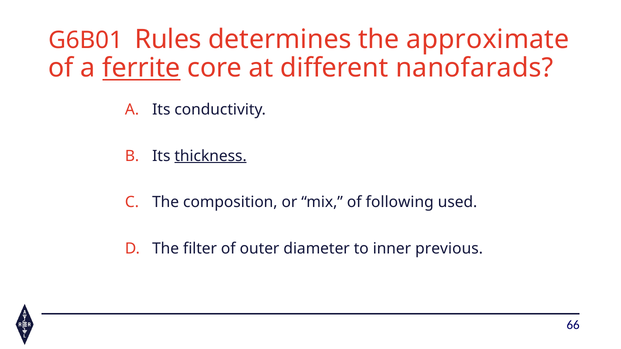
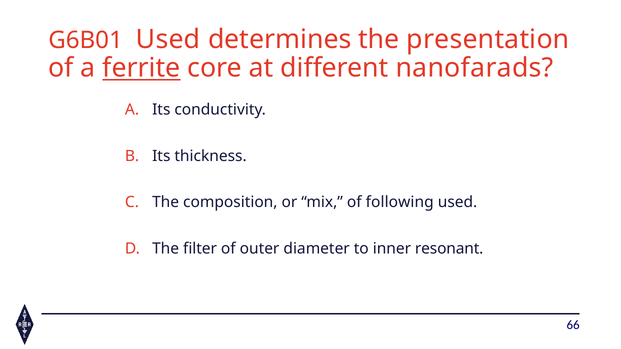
G6B01 Rules: Rules -> Used (168, 39)
approximate: approximate -> presentation (488, 39)
thickness underline: present -> none (211, 156)
previous: previous -> resonant (449, 249)
